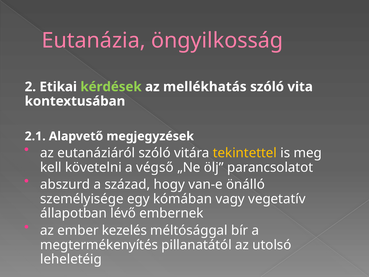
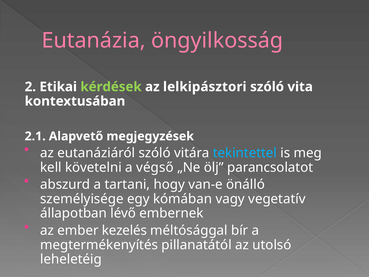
mellékhatás: mellékhatás -> lelkipásztori (205, 87)
tekintettel colour: yellow -> light blue (245, 153)
század: század -> tartani (127, 184)
